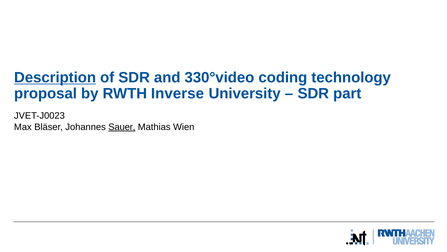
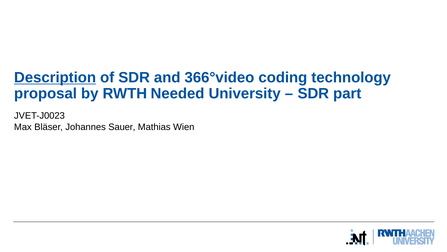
330°video: 330°video -> 366°video (219, 77)
Inverse: Inverse -> Needed (178, 93)
Sauer underline: present -> none (122, 127)
